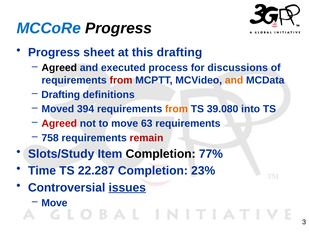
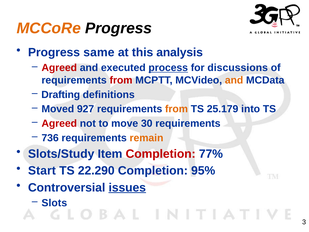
MCCoRe colour: blue -> orange (49, 28)
sheet: sheet -> same (99, 52)
this drafting: drafting -> analysis (180, 52)
Agreed colour: black -> red (59, 68)
process underline: none -> present (168, 68)
394: 394 -> 927 (86, 109)
39.080: 39.080 -> 25.179 (223, 109)
63: 63 -> 30 (147, 123)
758: 758 -> 736 (50, 138)
remain colour: red -> orange (146, 138)
Completion colour: black -> red (161, 154)
Time: Time -> Start (42, 171)
22.287: 22.287 -> 22.290 (96, 171)
23%: 23% -> 95% (203, 171)
Move: Move -> Slots (54, 203)
